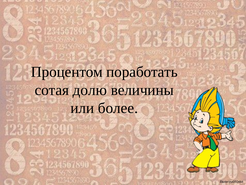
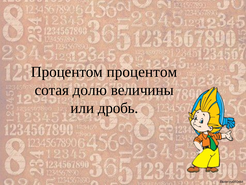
Процентом поработать: поработать -> процентом (142, 72)
более: более -> дробь (118, 108)
